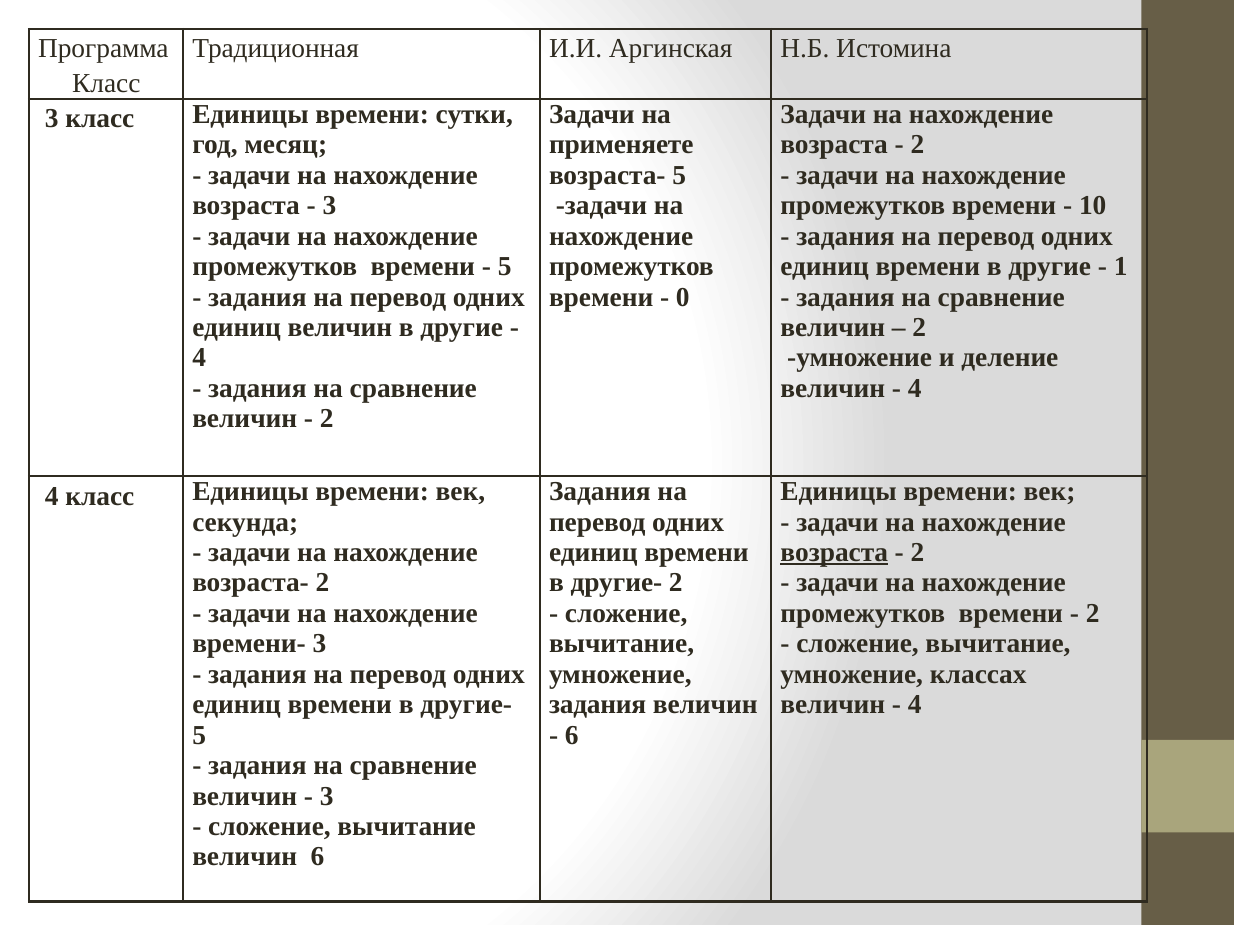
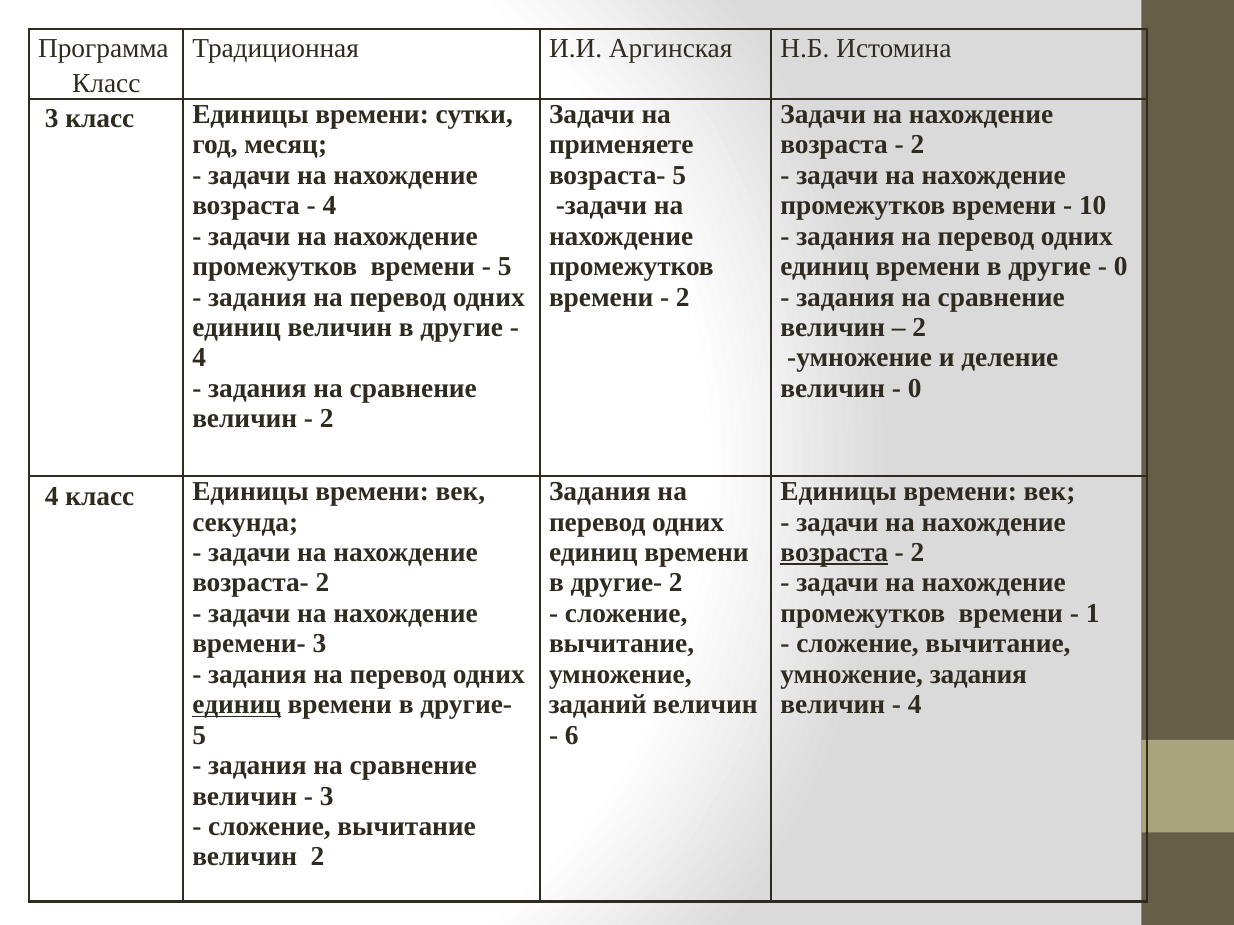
3: 3 -> 4 (329, 206)
1: 1 -> 0 (1121, 267)
0: 0 -> 2 (683, 297)
4: 4 -> 0 (915, 389)
2: 2 -> 1 (1093, 614)
умножение классах: классах -> задания (978, 675)
единиц underline: none -> present (237, 705)
задания: задания -> заданий (598, 705)
величин 6: 6 -> 2 (317, 857)
